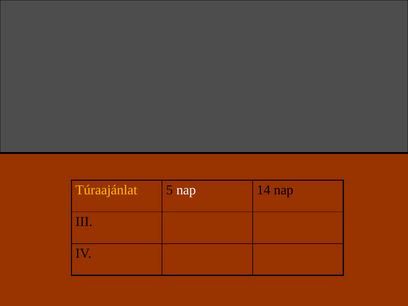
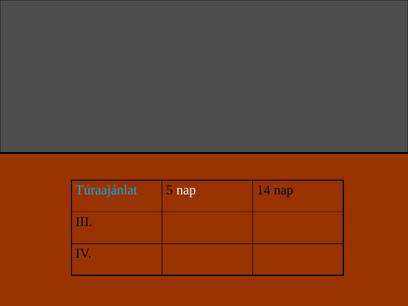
Túraajánlat colour: yellow -> light blue (106, 190)
